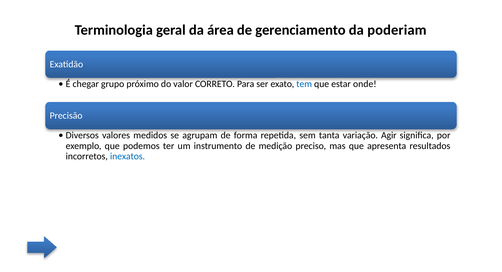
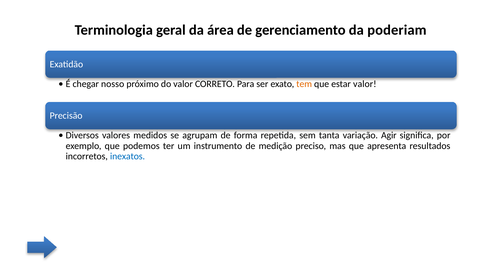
grupo: grupo -> nosso (113, 84)
tem colour: blue -> orange (304, 84)
estar onde: onde -> valor (365, 84)
